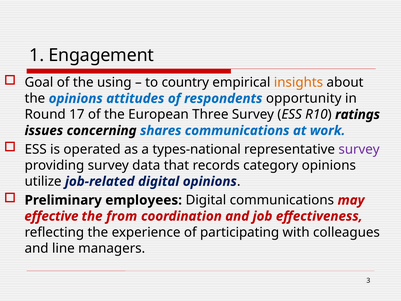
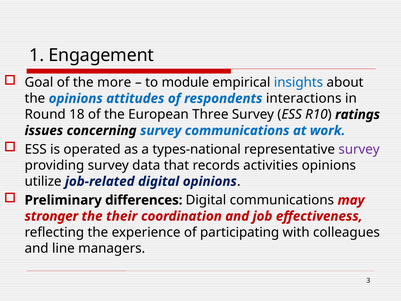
using: using -> more (114, 82)
country: country -> module (185, 82)
insights colour: orange -> blue (298, 82)
opportunity: opportunity -> interactions (304, 98)
17: 17 -> 18 (77, 114)
concerning shares: shares -> survey (161, 131)
category: category -> activities (271, 165)
employees: employees -> differences (144, 200)
effective: effective -> stronger (51, 216)
from: from -> their (122, 216)
